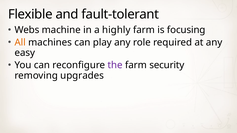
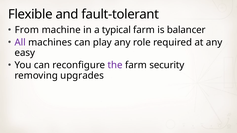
Webs: Webs -> From (27, 30)
highly: highly -> typical (116, 30)
focusing: focusing -> balancer (186, 30)
All colour: orange -> purple (20, 42)
